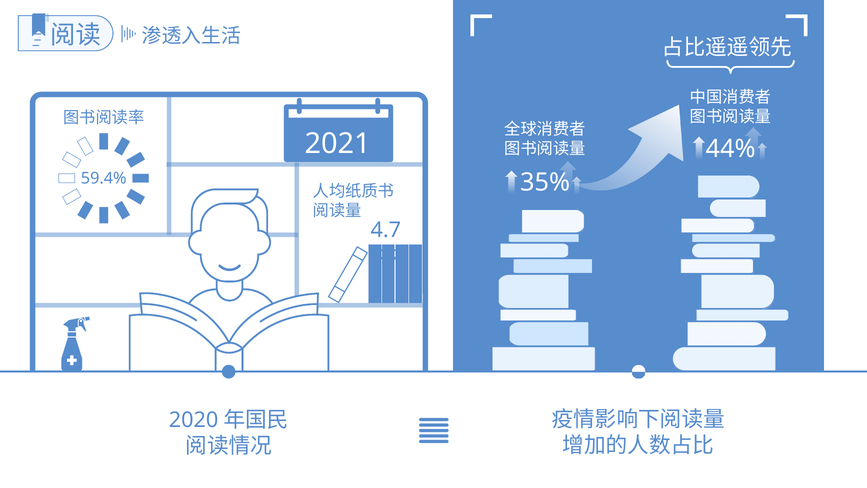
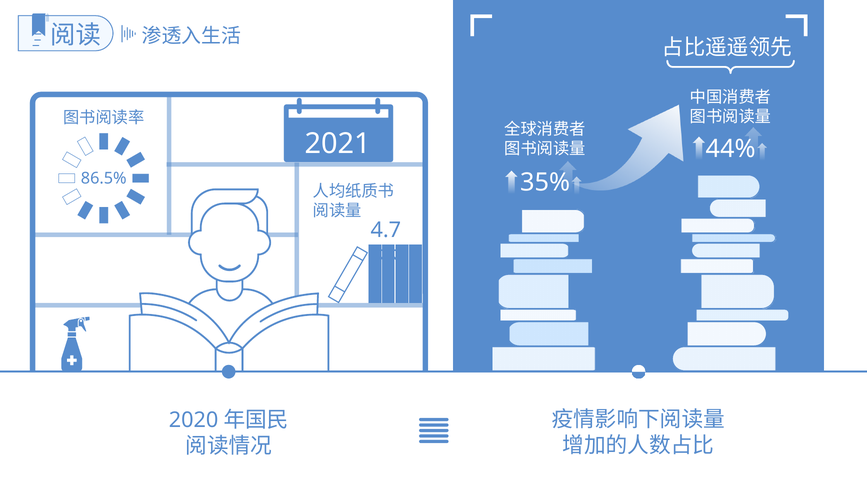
59.4%: 59.4% -> 86.5% (104, 178)
